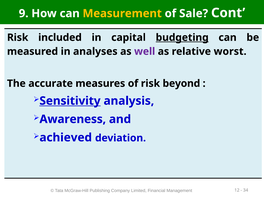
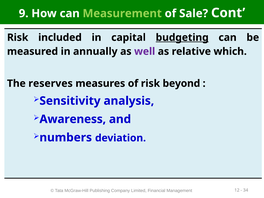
Measurement colour: yellow -> light green (122, 13)
analyses: analyses -> annually (95, 51)
worst: worst -> which (230, 51)
accurate: accurate -> reserves (51, 83)
Sensitivity underline: present -> none (70, 101)
achieved: achieved -> numbers (66, 138)
